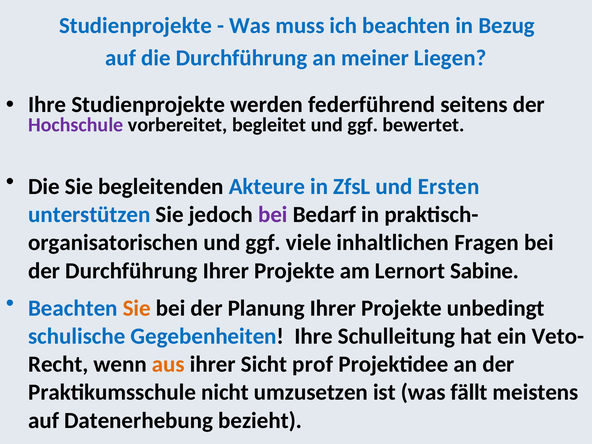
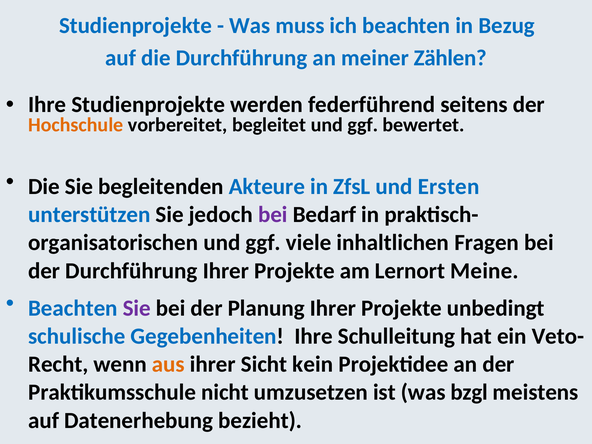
Liegen: Liegen -> Zählen (450, 58)
Hochschule colour: purple -> orange (76, 125)
Sabine: Sabine -> Meine (484, 271)
Sie colour: orange -> purple (137, 308)
prof: prof -> kein (313, 364)
fällt: fällt -> bzgl (469, 392)
